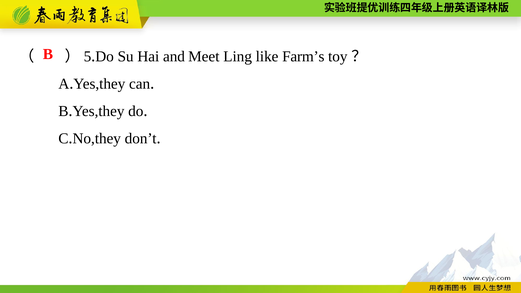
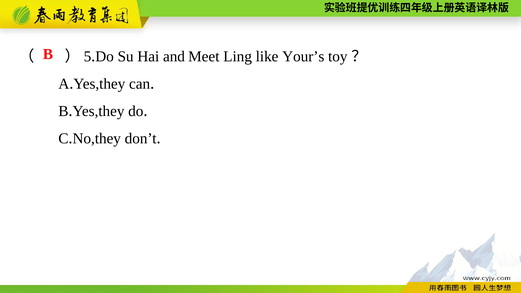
Farm’s: Farm’s -> Your’s (303, 56)
